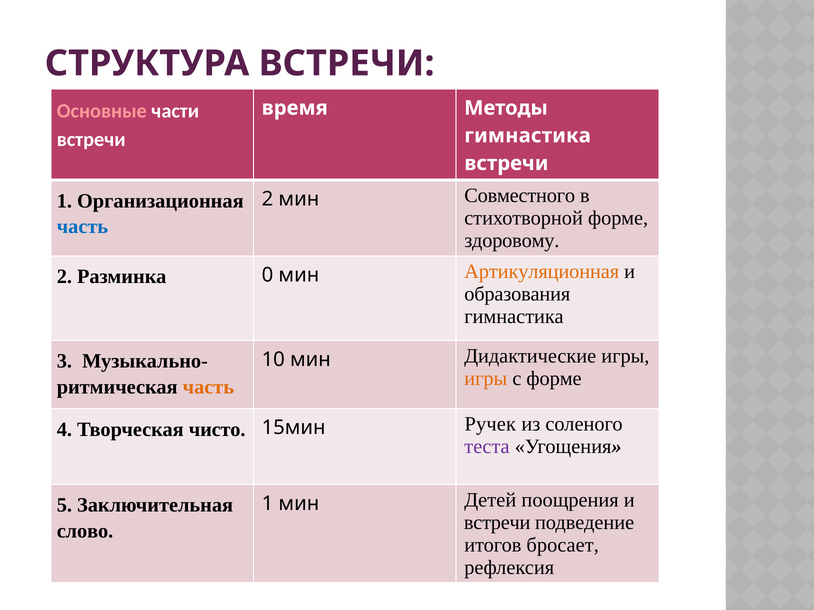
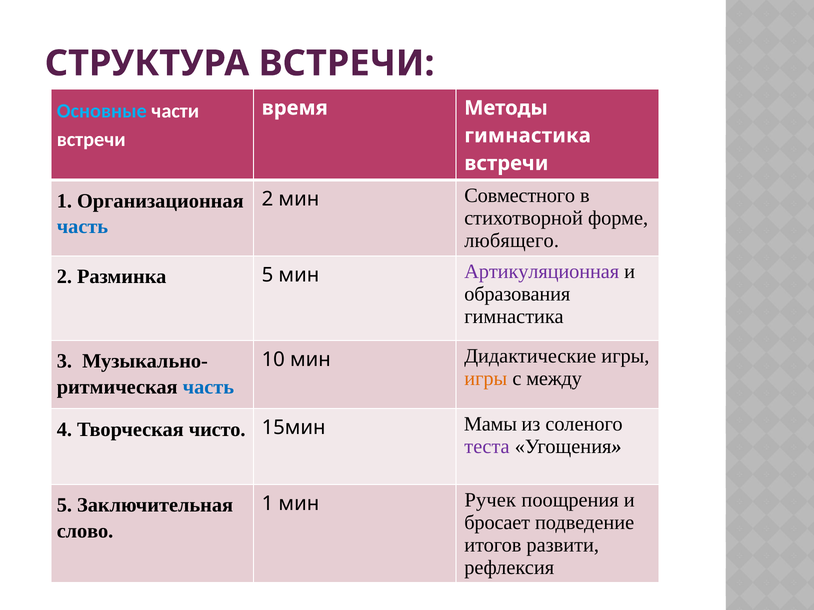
Основные colour: pink -> light blue (102, 111)
здоровому: здоровому -> любящего (512, 241)
Разминка 0: 0 -> 5 (267, 275)
Артикуляционная colour: orange -> purple (542, 272)
с форме: форме -> между (554, 379)
часть colour: orange -> blue (208, 387)
Ручек: Ручек -> Мамы (490, 425)
Детей: Детей -> Ручек (490, 500)
встречи: встречи -> бросает (497, 523)
бросает: бросает -> развити (563, 545)
